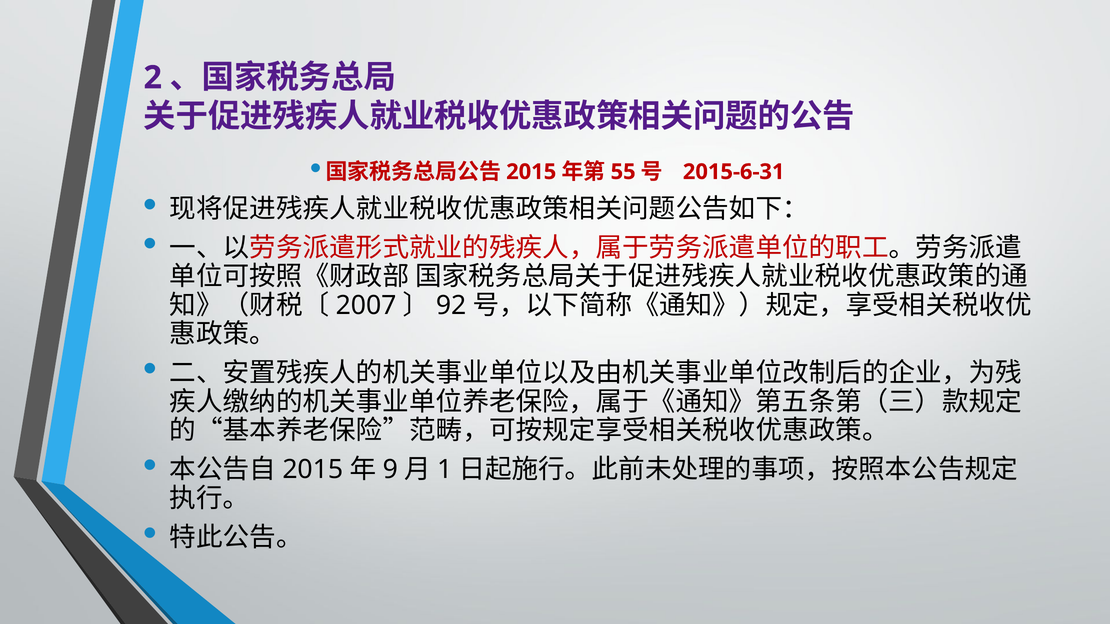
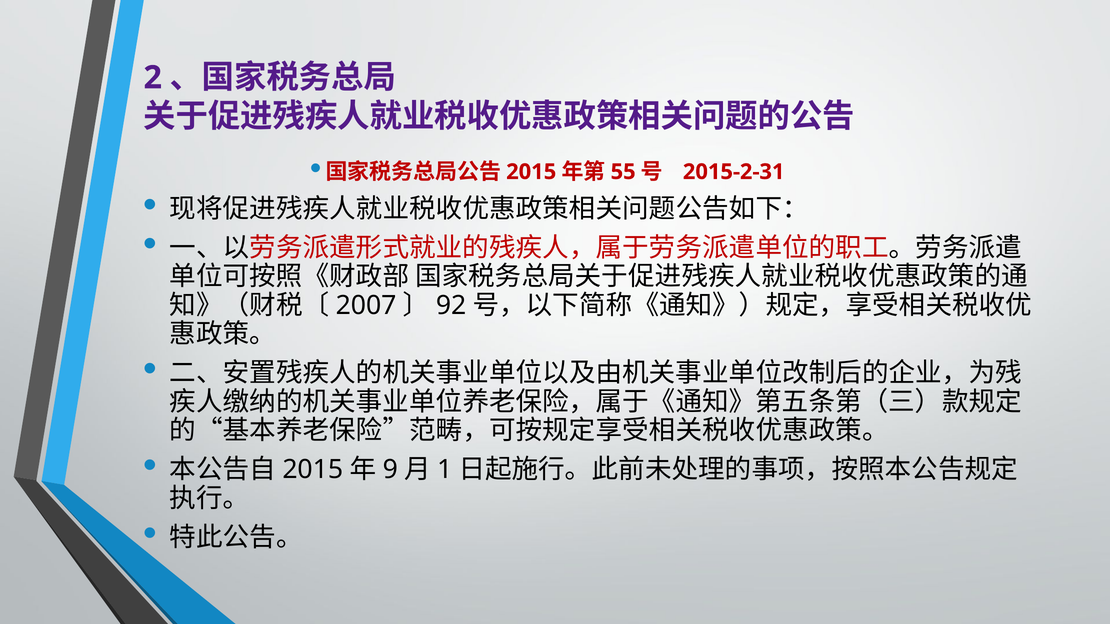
2015-6-31: 2015-6-31 -> 2015-2-31 (734, 172)
